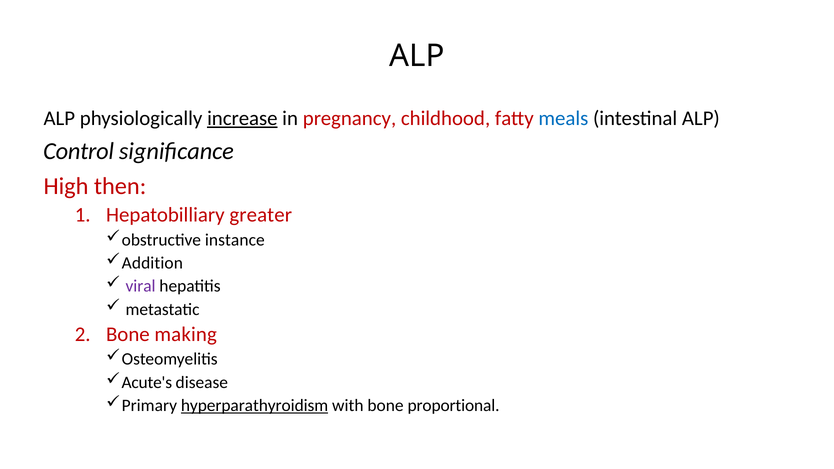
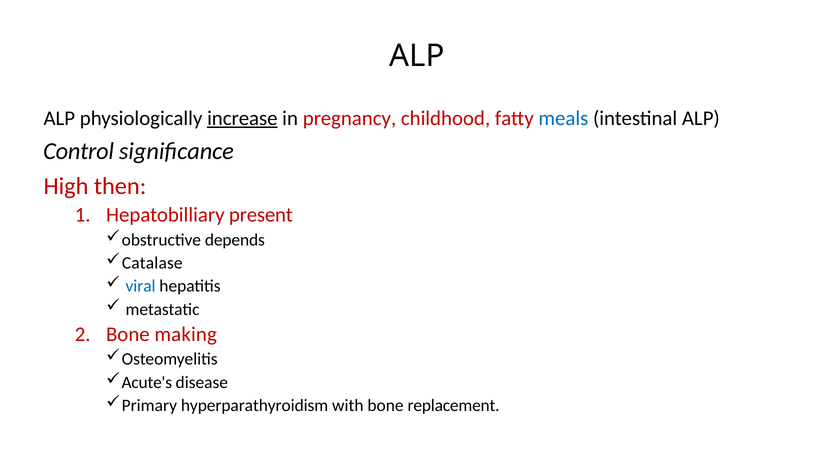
greater: greater -> present (261, 215)
instance: instance -> depends (235, 240)
Addition: Addition -> Catalase (152, 263)
viral colour: purple -> blue (141, 286)
hyperparathyroidism underline: present -> none (255, 406)
proportional: proportional -> replacement (454, 406)
